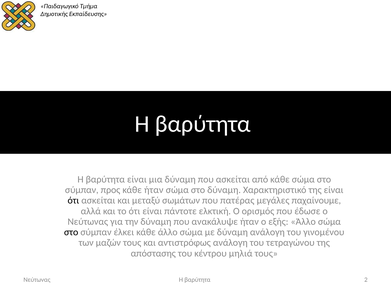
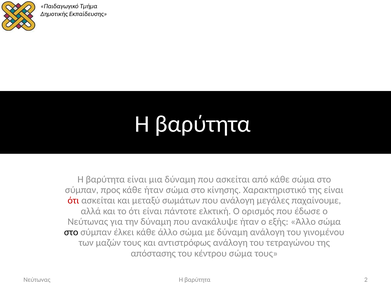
στο δύναμη: δύναμη -> κίνησης (224, 190)
ότι colour: black -> red (73, 201)
που πατέρας: πατέρας -> ανάλογη (237, 201)
κέντρου μηλιά: μηλιά -> σώμα (241, 253)
